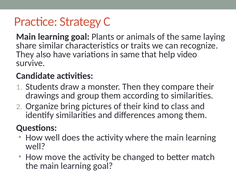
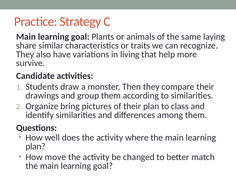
in same: same -> living (130, 54)
video: video -> more (187, 54)
their kind: kind -> plan (151, 106)
well: well -> plan (36, 146)
